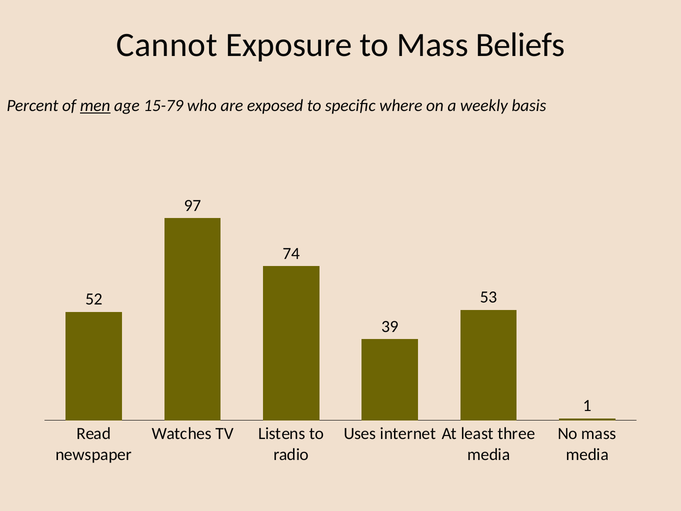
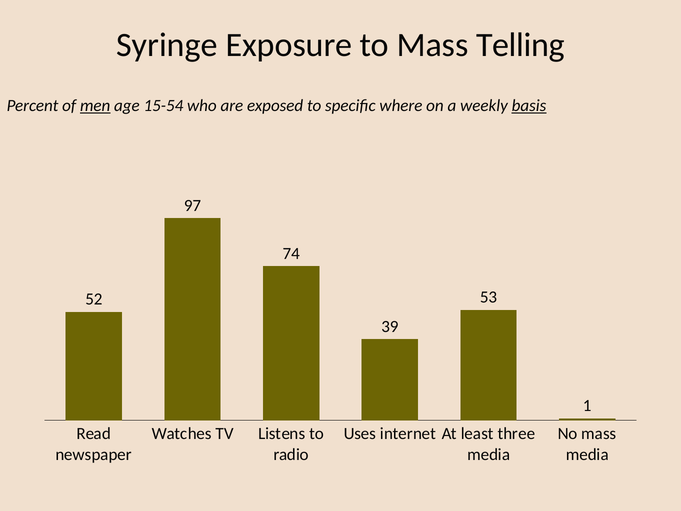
Cannot: Cannot -> Syringe (167, 45)
Beliefs: Beliefs -> Telling (521, 45)
15-79: 15-79 -> 15-54 (163, 106)
basis underline: none -> present (529, 106)
